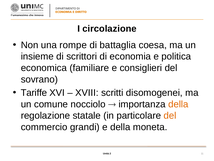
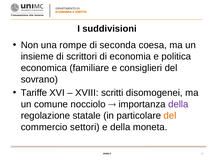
circolazione: circolazione -> suddivisioni (110, 29)
battaglia: battaglia -> seconda (118, 45)
della colour: orange -> purple (178, 104)
grandi: grandi -> settori (85, 127)
